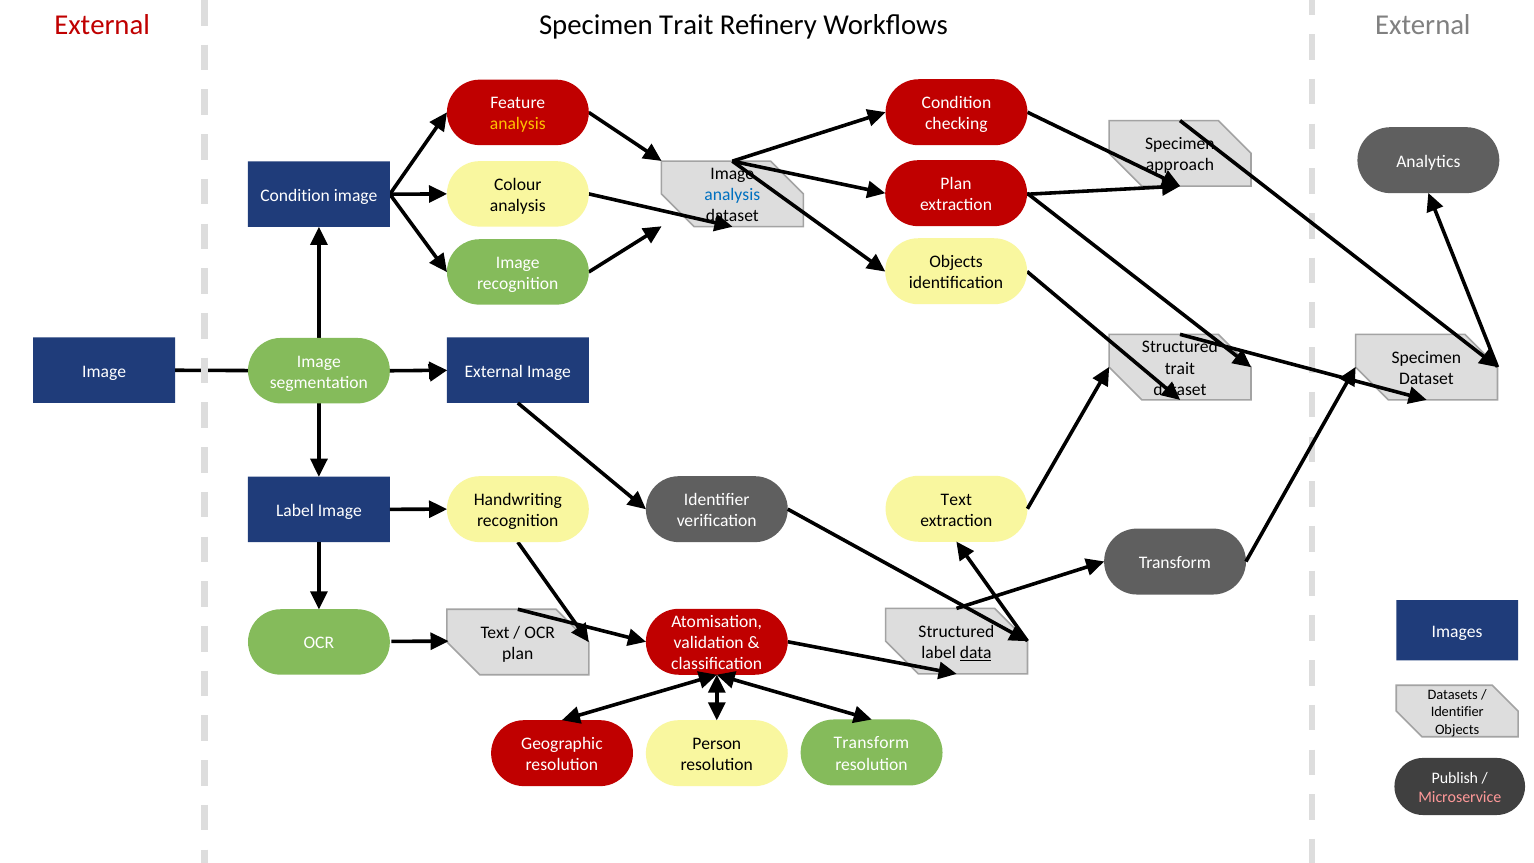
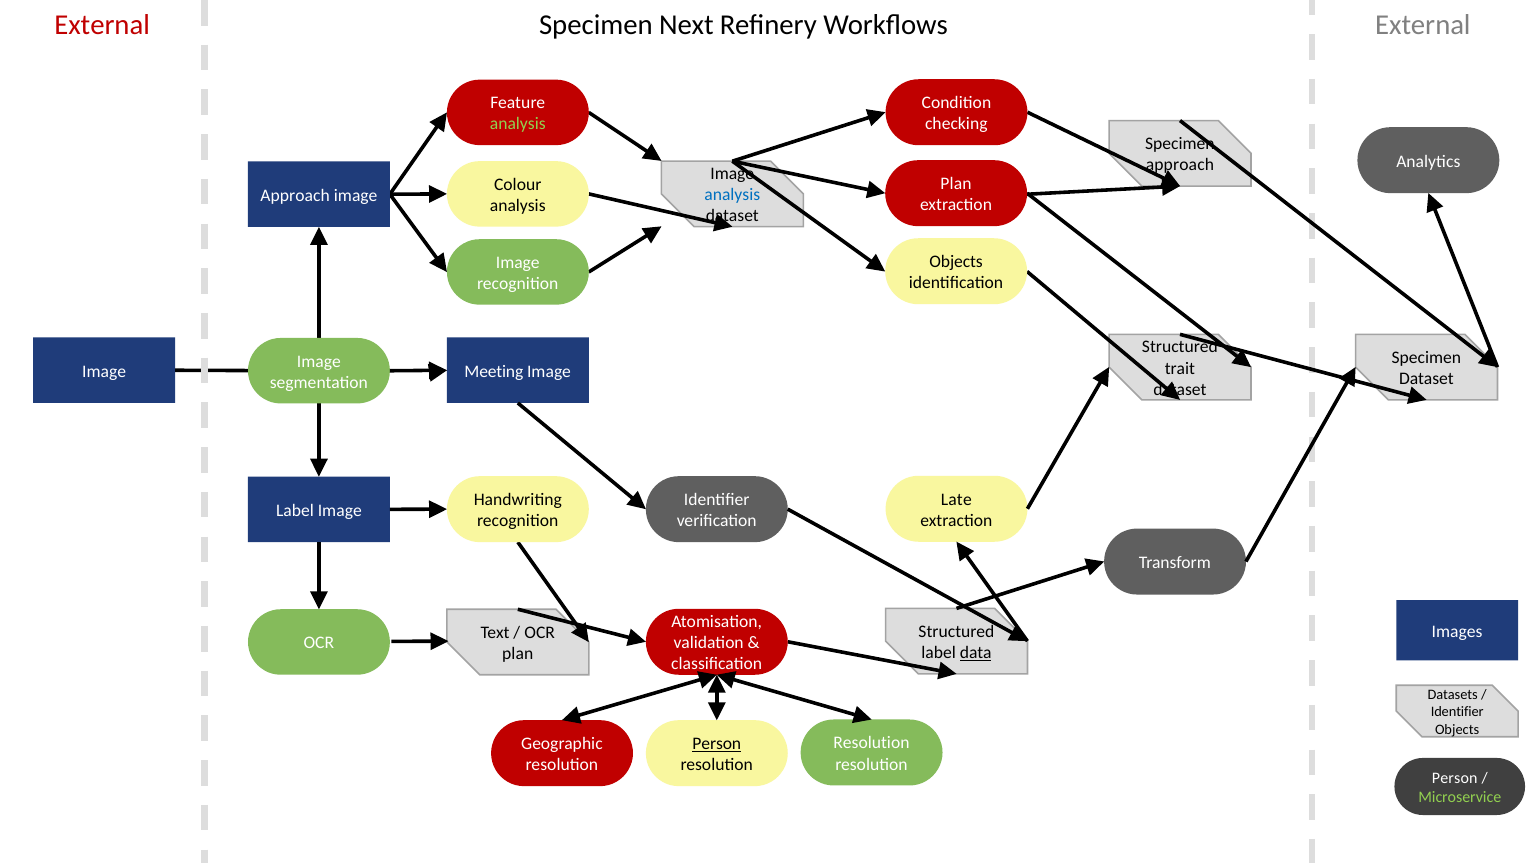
Specimen Trait: Trait -> Next (686, 25)
analysis colour: yellow -> light green (518, 124)
Condition: Condition -> Approach (295, 195)
External: External -> Meeting (494, 371)
Text: Text -> Late (956, 499)
Transform: Transform -> Resolution (871, 743)
Person underline: none -> present (717, 744)
Publish: Publish -> Person (1455, 778)
Microservice colour: pink -> light green (1460, 797)
